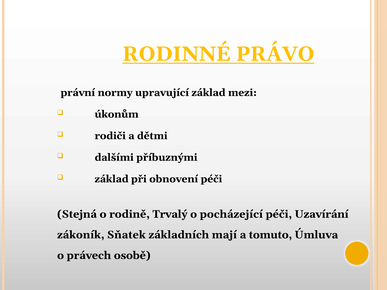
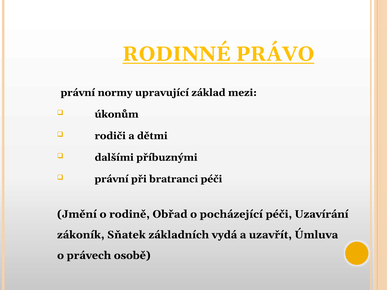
základ: základ -> právní (112, 179)
obnovení: obnovení -> bratranci (174, 179)
Stejná: Stejná -> Jmění (77, 214)
Trvalý: Trvalý -> Obřad (170, 214)
mají: mají -> vydá (224, 235)
tomuto: tomuto -> uzavřít (270, 235)
